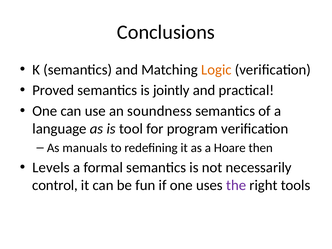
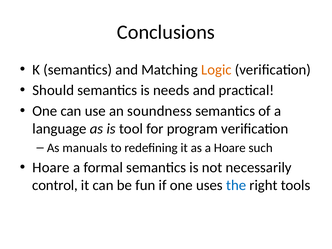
Proved: Proved -> Should (53, 90)
jointly: jointly -> needs (171, 90)
then: then -> such (261, 148)
Levels: Levels -> Hoare (51, 167)
the colour: purple -> blue (236, 185)
